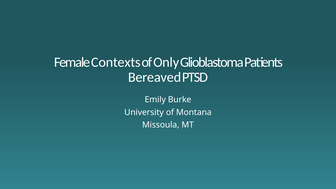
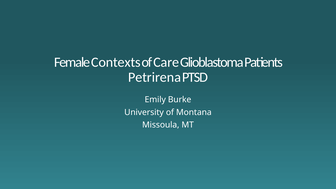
Only: Only -> Care (166, 62)
Bereaved: Bereaved -> Petrirena (155, 77)
